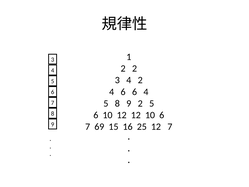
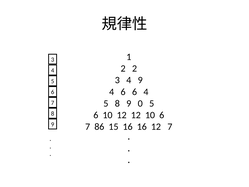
4 2: 2 -> 9 (140, 80)
9 2: 2 -> 0 (140, 103)
69: 69 -> 86 (99, 127)
16 25: 25 -> 16 (142, 127)
